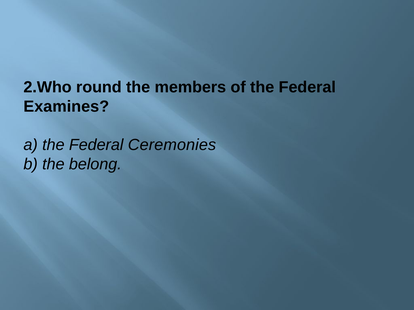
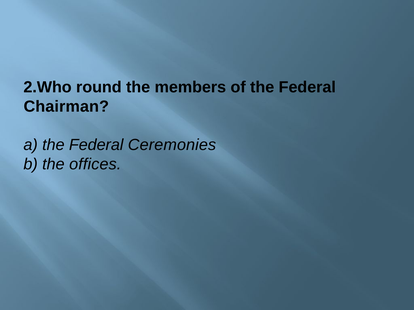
Examines: Examines -> Chairman (66, 107)
belong: belong -> offices (95, 165)
